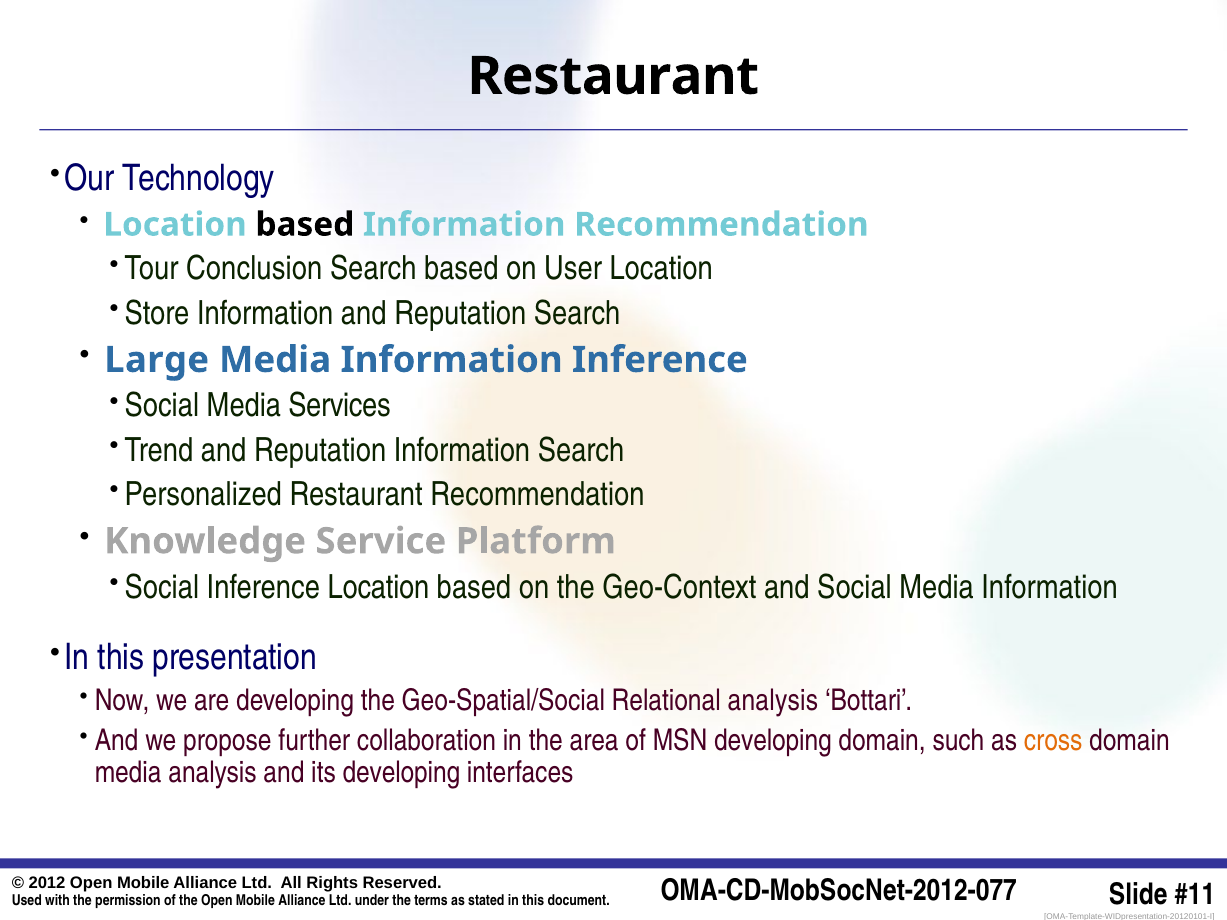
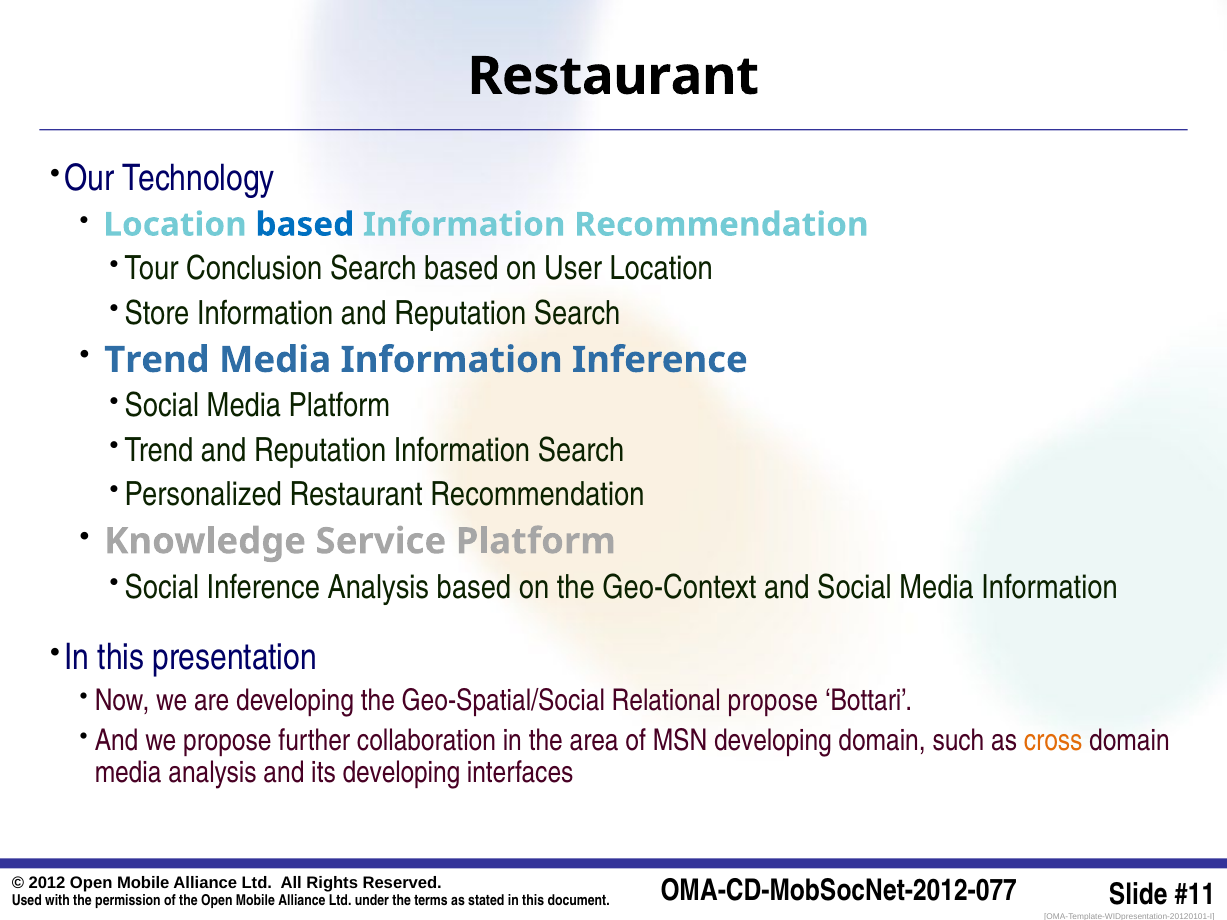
based colour: black -> blue (305, 225)
Large: Large -> Trend (157, 360)
Media Services: Services -> Platform (339, 406)
Inference Location: Location -> Analysis (378, 588)
Relational analysis: analysis -> propose (773, 701)
